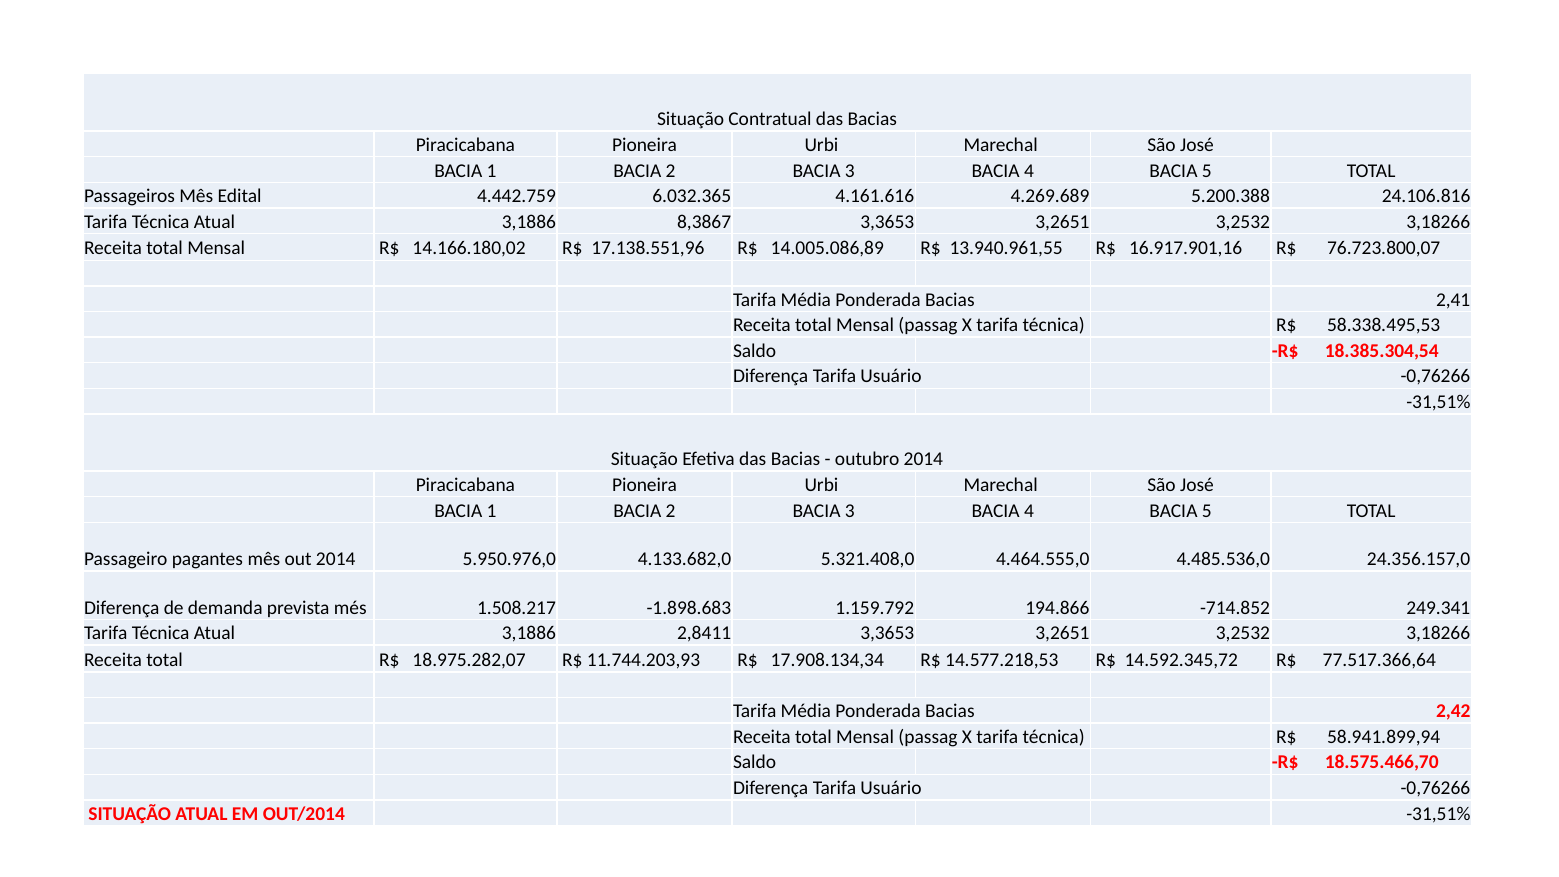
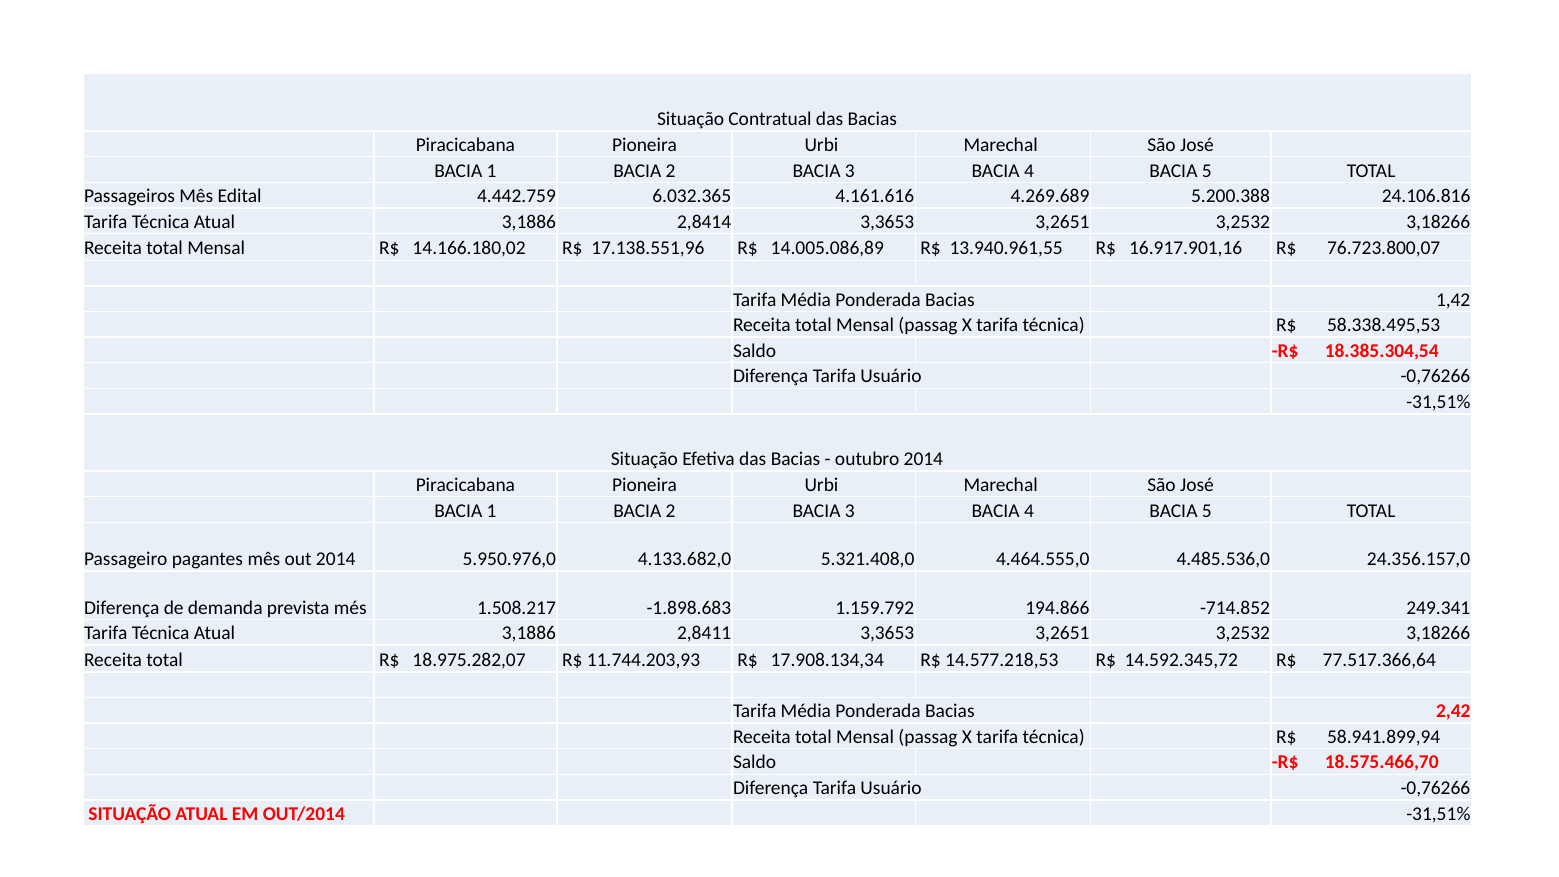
8,3867: 8,3867 -> 2,8414 (704, 222)
2,41: 2,41 -> 1,42 (1453, 300)
